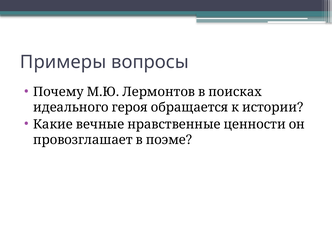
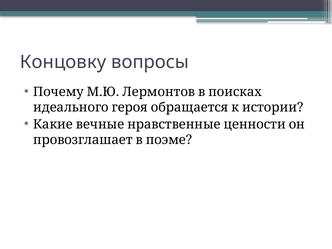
Примеры: Примеры -> Концовку (63, 62)
